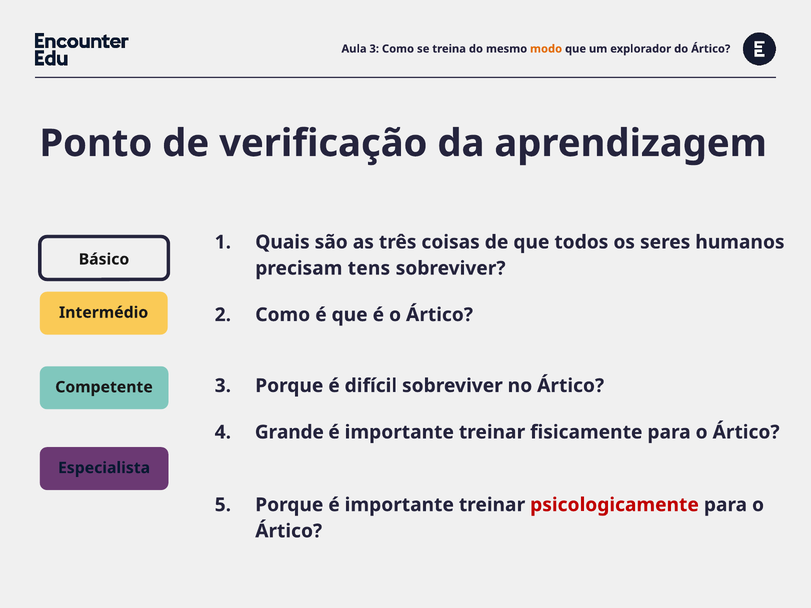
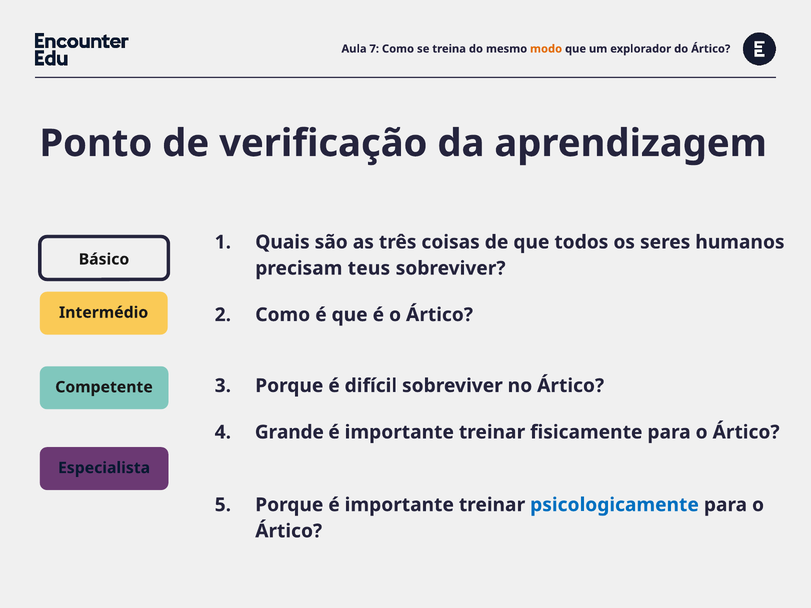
Aula 3: 3 -> 7 (374, 49)
tens: tens -> teus (369, 268)
psicologicamente colour: red -> blue (614, 505)
